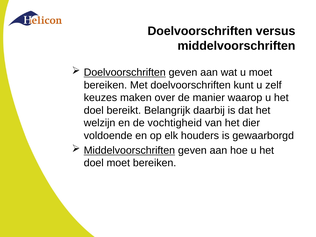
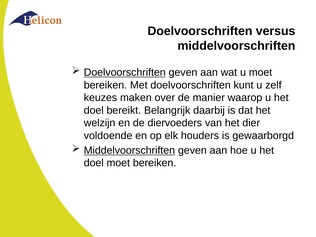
vochtigheid: vochtigheid -> diervoeders (175, 123)
